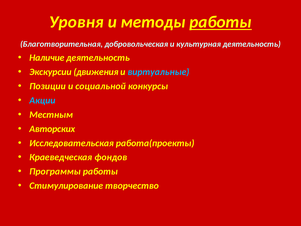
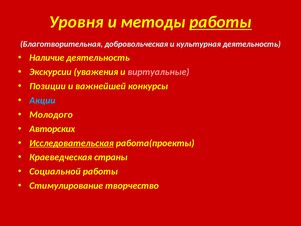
движения: движения -> уважения (96, 72)
виртуальные colour: light blue -> pink (158, 72)
социальной: социальной -> важнейшей (101, 86)
Местным: Местным -> Молодого (51, 115)
Исследовательская underline: none -> present (72, 143)
фондов: фондов -> страны (111, 157)
Программы: Программы -> Социальной (55, 171)
